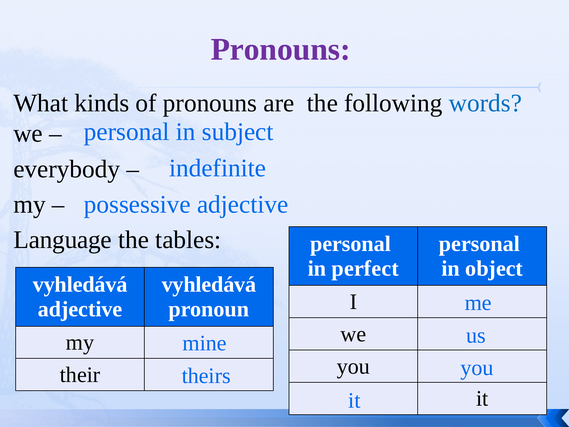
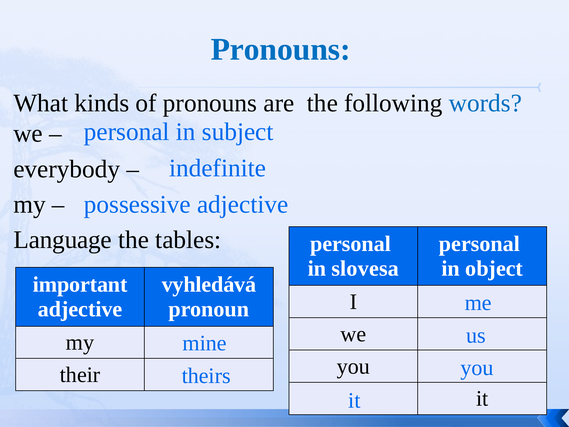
Pronouns colour: purple -> blue (281, 49)
perfect: perfect -> slovesa (365, 268)
vyhledává: vyhledává -> important (80, 284)
